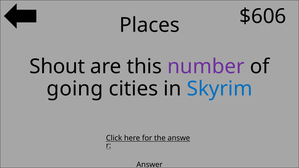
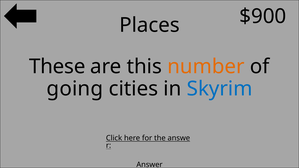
$606: $606 -> $900 (263, 16)
Shout: Shout -> These (57, 67)
number colour: purple -> orange (206, 67)
